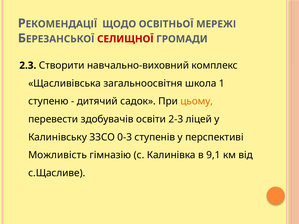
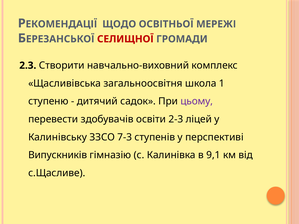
цьому colour: orange -> purple (197, 101)
0-3: 0-3 -> 7-3 (125, 137)
Можливість: Можливість -> Випускників (58, 155)
